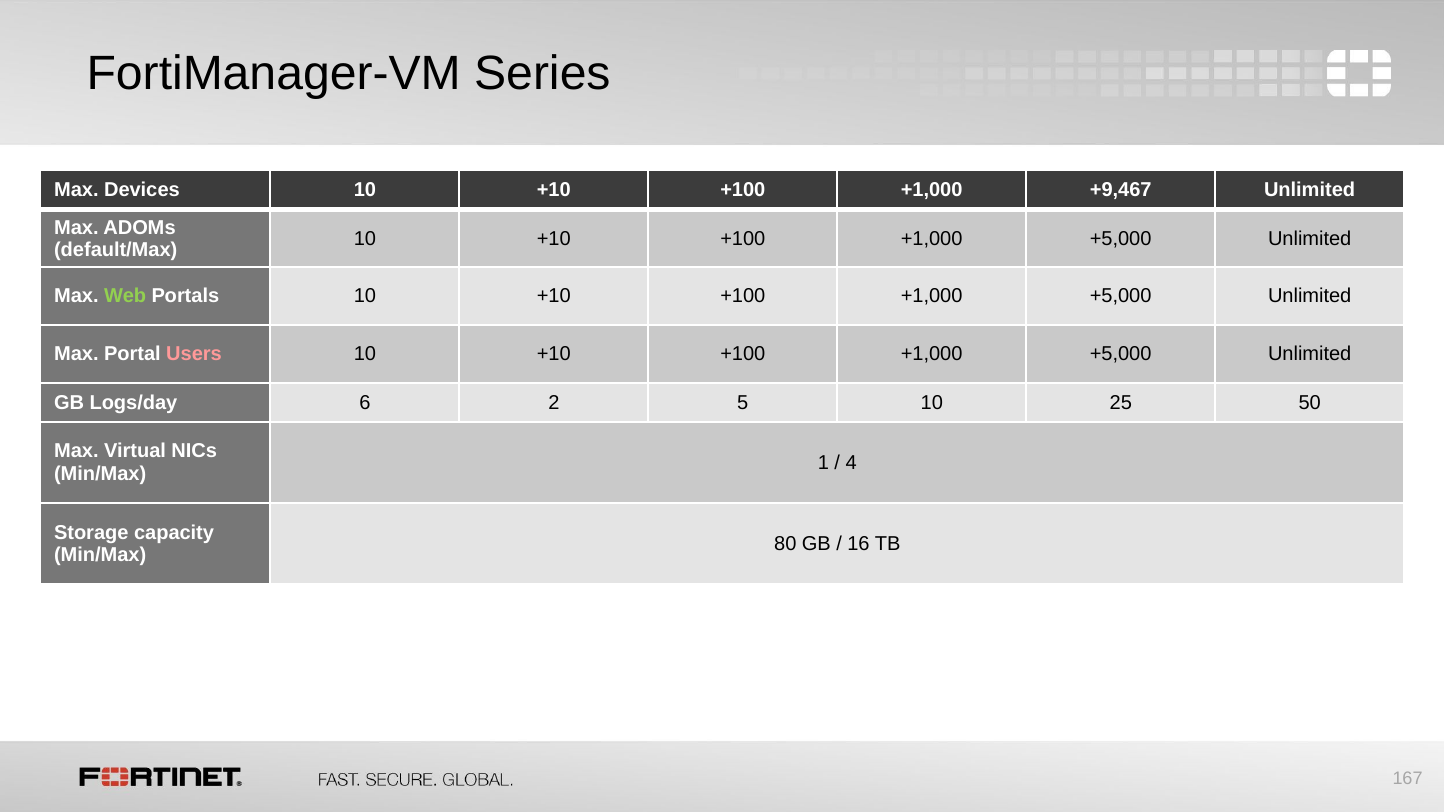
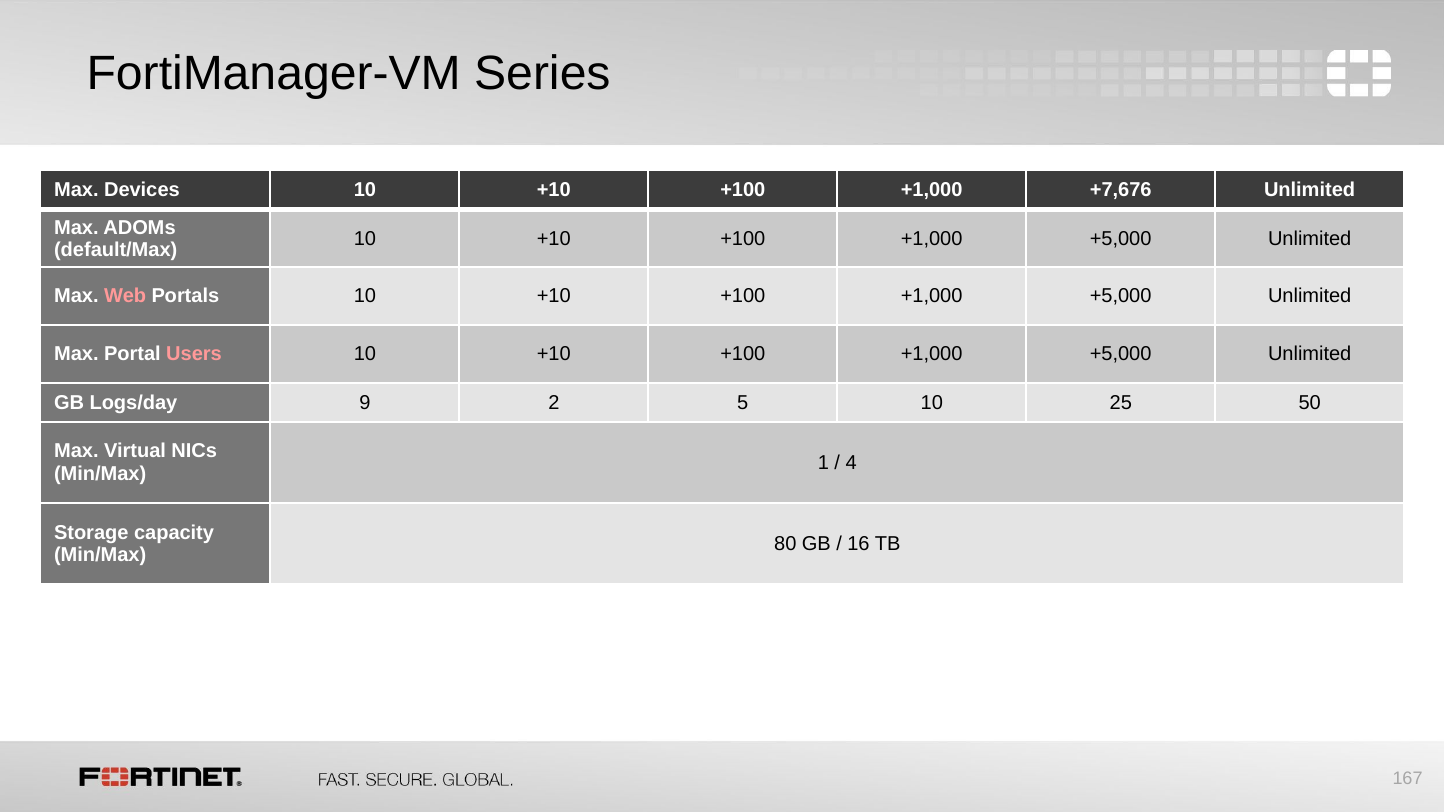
+9,467: +9,467 -> +7,676 (1121, 190)
Web colour: light green -> pink (125, 296)
6: 6 -> 9 (365, 403)
